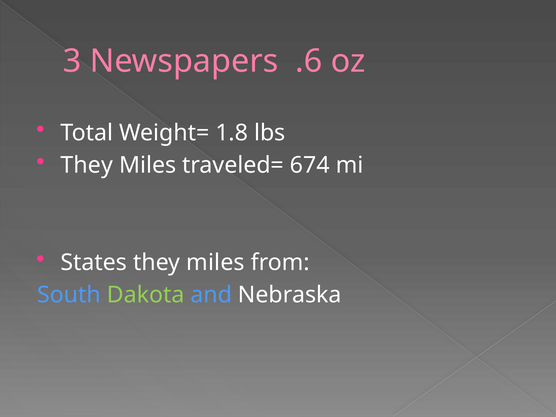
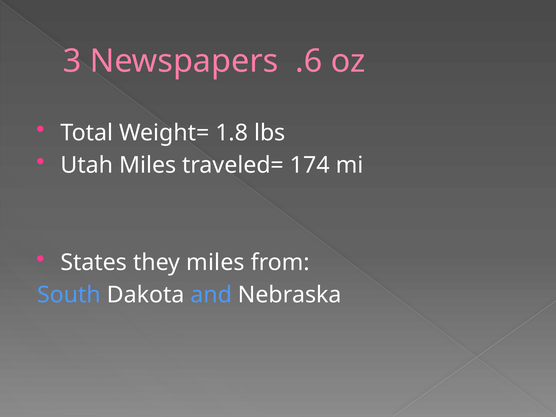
They: They -> Utah (87, 165)
674: 674 -> 174 (310, 165)
Dakota colour: light green -> white (146, 295)
